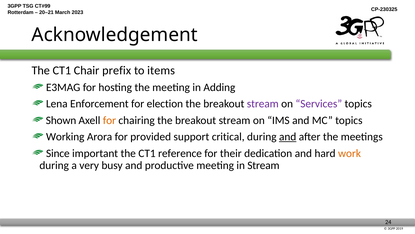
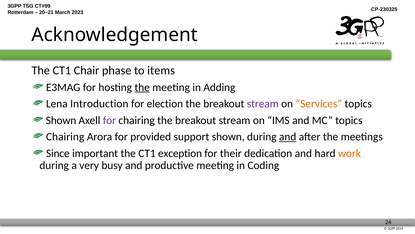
prefix: prefix -> phase (117, 70)
the underline: none -> present (142, 87)
Enforcement: Enforcement -> Introduction (99, 104)
Services colour: purple -> orange (319, 104)
for colour: orange -> purple (109, 120)
Working: Working -> Chairing (65, 136)
support critical: critical -> shown (228, 136)
reference: reference -> exception (180, 153)
in Stream: Stream -> Coding (263, 165)
